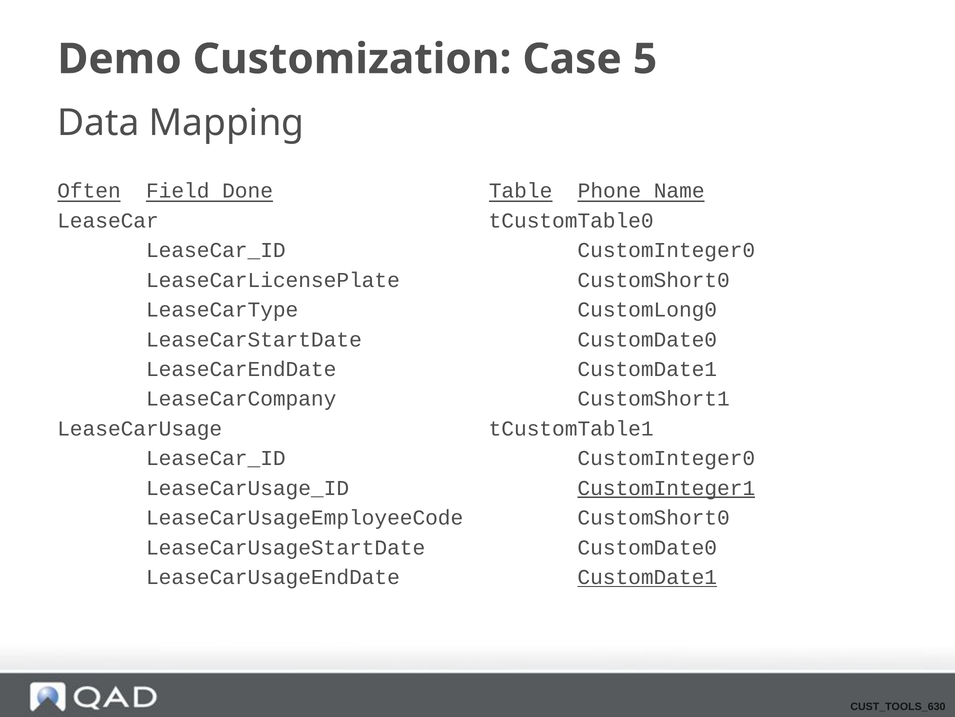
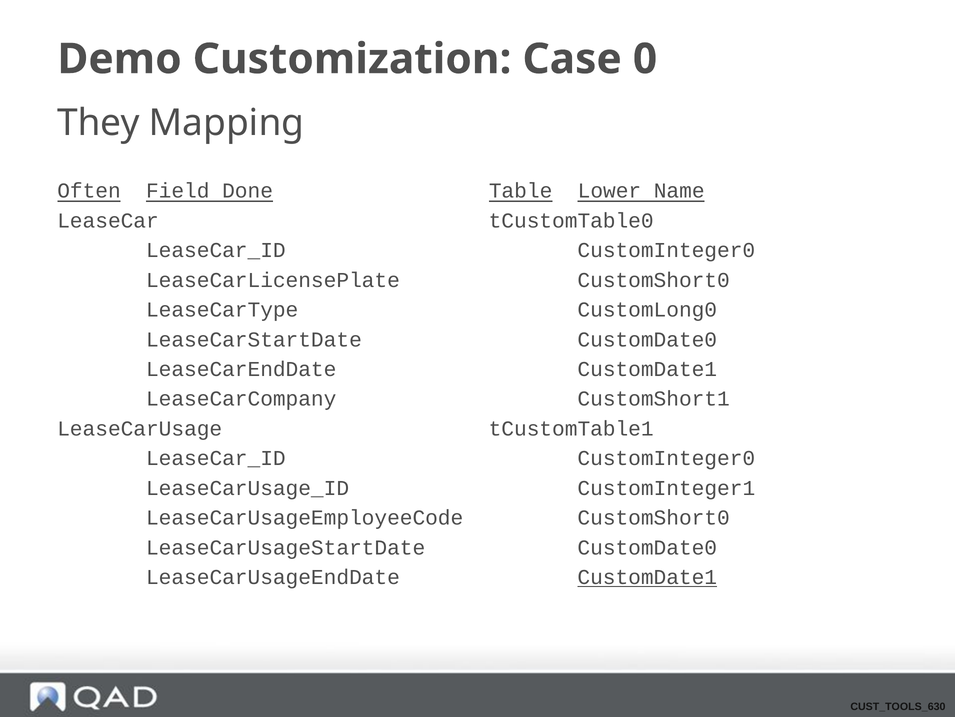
5: 5 -> 0 (645, 59)
Data: Data -> They (98, 123)
Phone: Phone -> Lower (609, 191)
CustomInteger1 underline: present -> none (666, 488)
